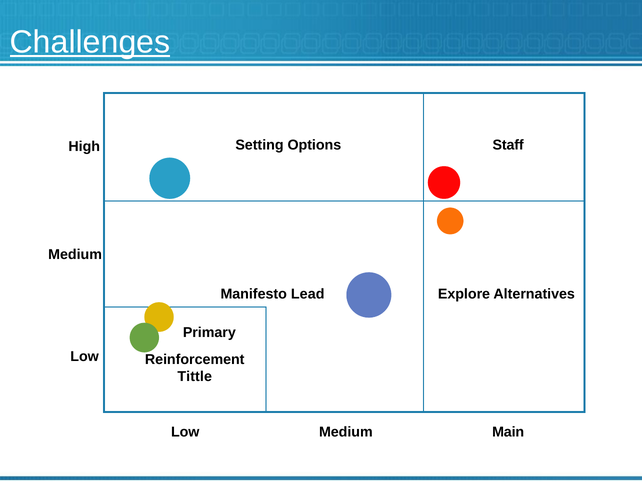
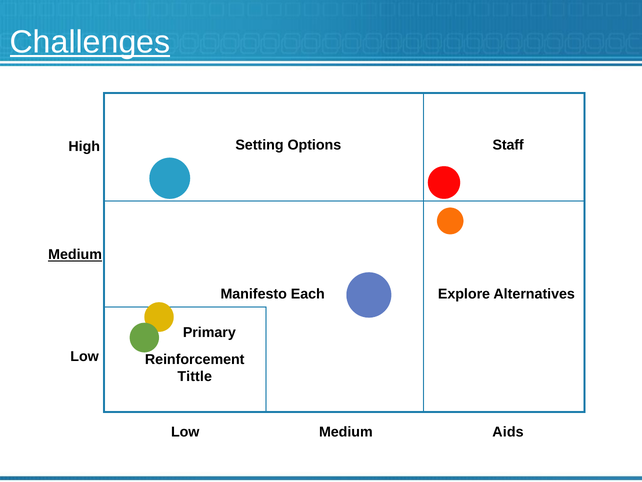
Medium underline: none -> present (75, 255)
Lead: Lead -> Each (308, 294)
Main: Main -> Aids (508, 432)
